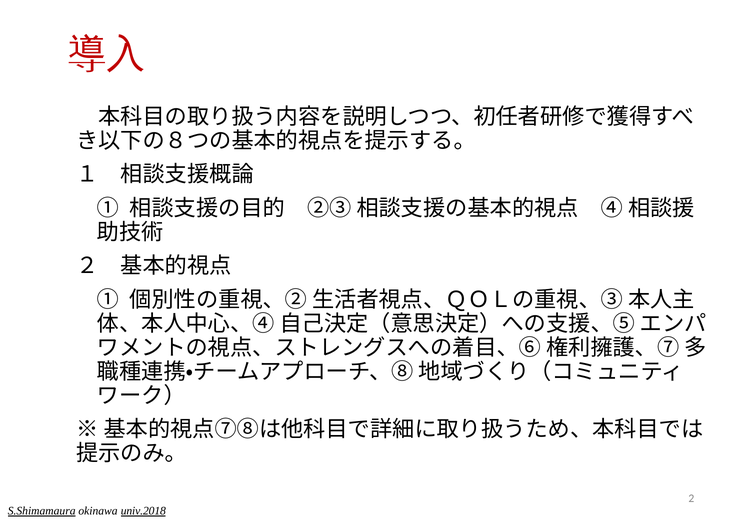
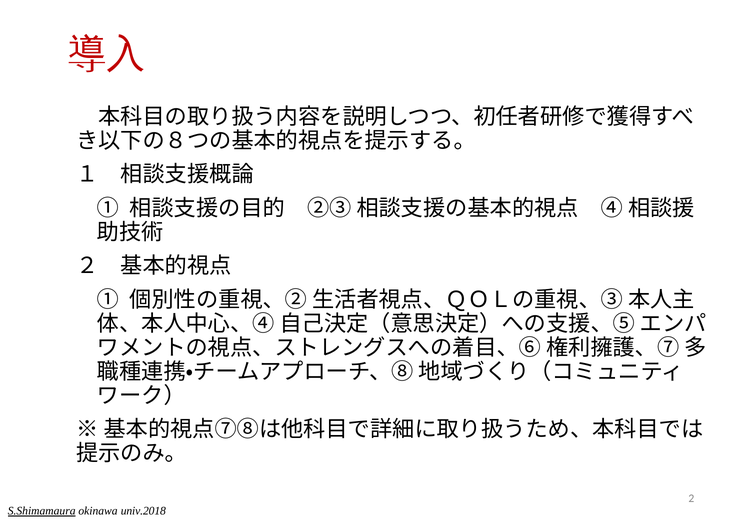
univ.2018 underline: present -> none (143, 510)
